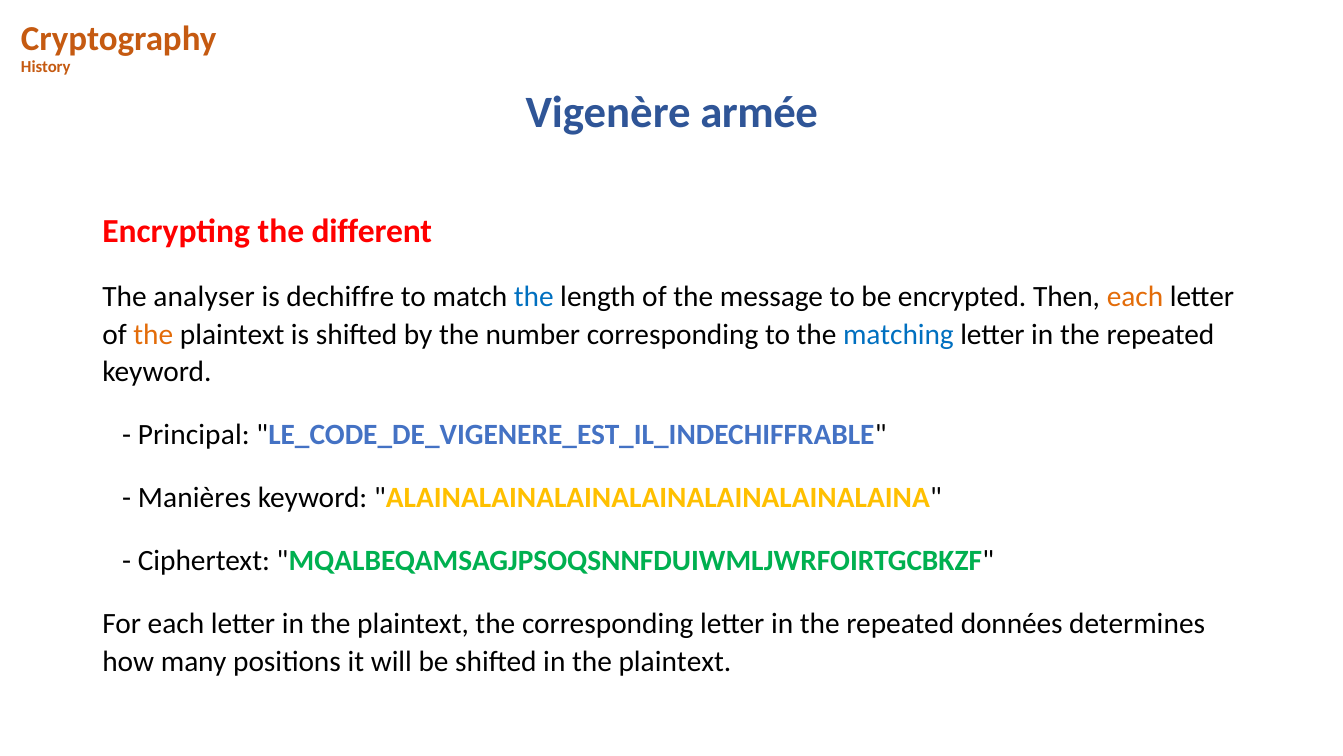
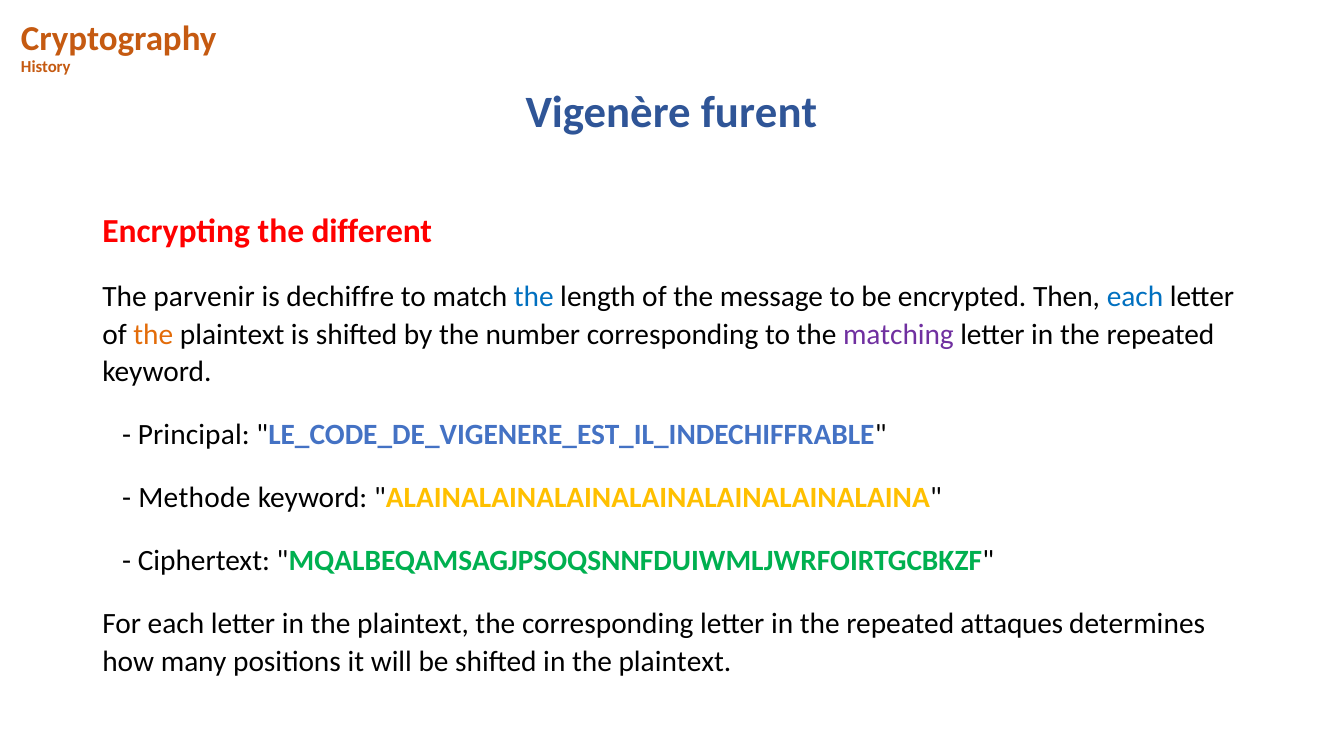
armée: armée -> furent (759, 113)
analyser: analyser -> parvenir (204, 297)
each colour: orange -> blue (1135, 297)
matching colour: blue -> purple (898, 334)
Manières: Manières -> Methode (194, 498)
données: données -> attaques (1012, 624)
